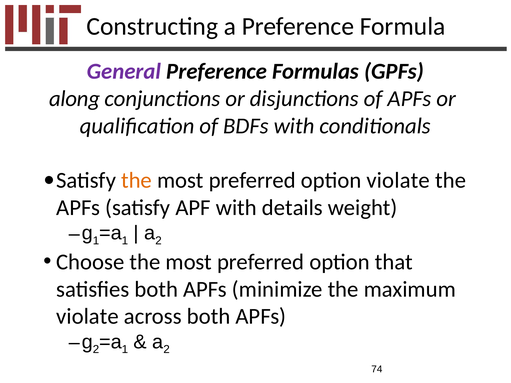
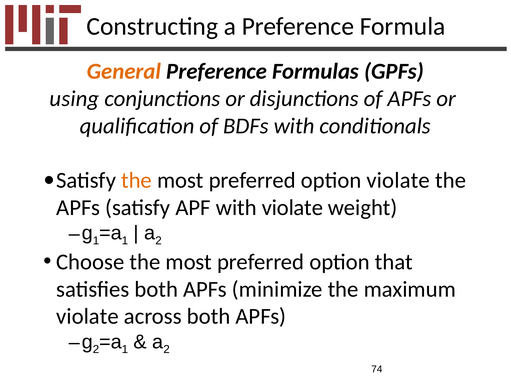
General colour: purple -> orange (124, 71)
along: along -> using (74, 99)
with details: details -> violate (292, 208)
